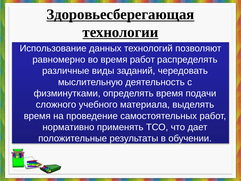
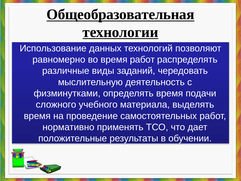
Здоровьесберегающая: Здоровьесберегающая -> Общеобразовательная (120, 14)
